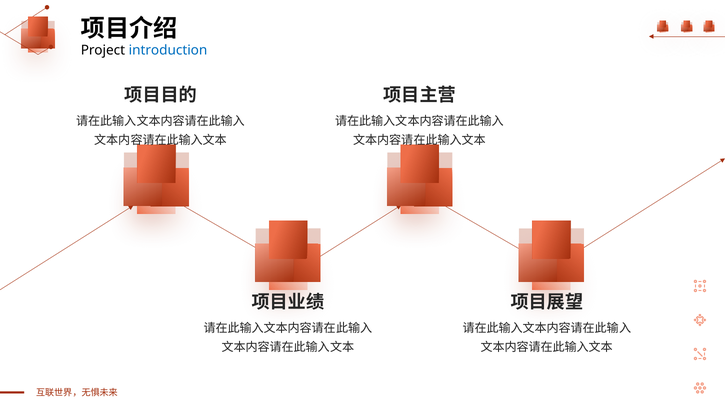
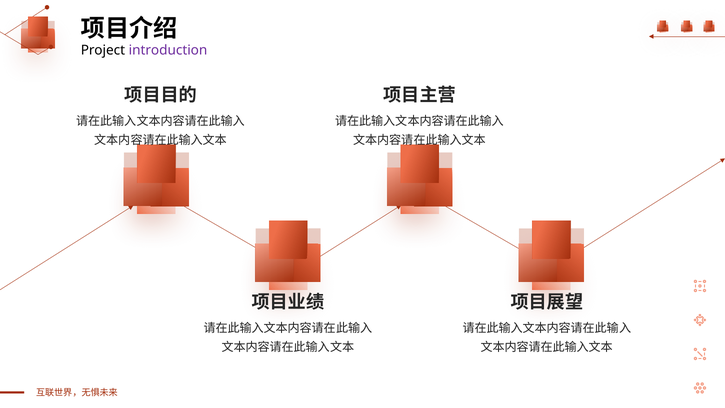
introduction colour: blue -> purple (168, 50)
